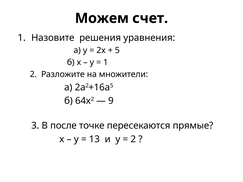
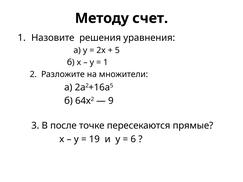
Можем: Можем -> Методу (102, 18)
13: 13 -> 19 (94, 139)
2: 2 -> 6 (133, 139)
